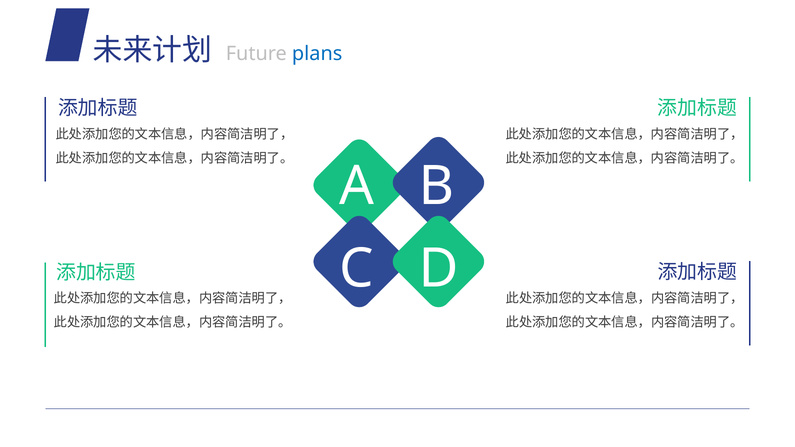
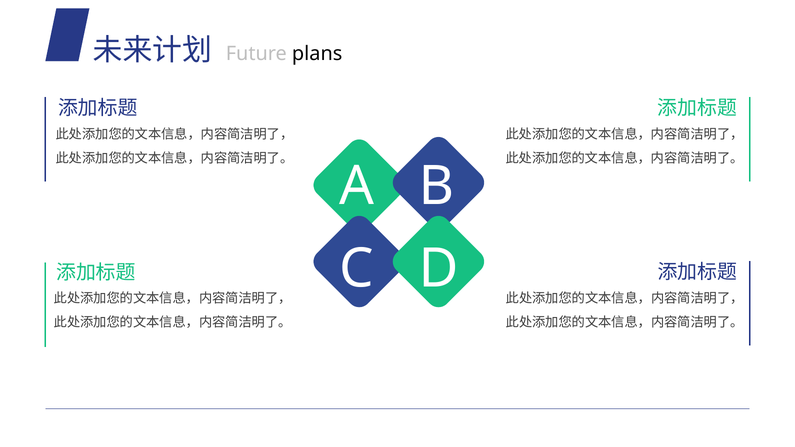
plans colour: blue -> black (317, 54)
